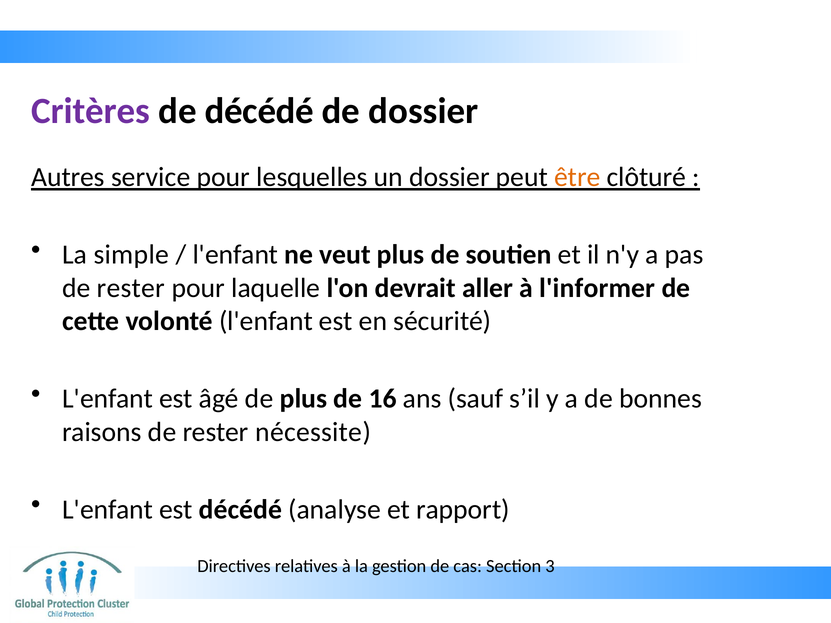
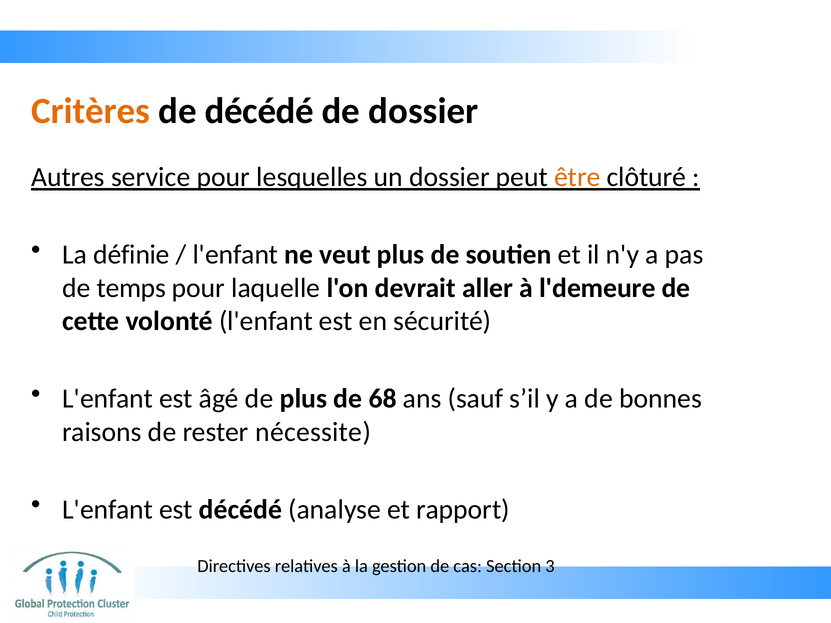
Critères colour: purple -> orange (91, 111)
simple: simple -> définie (132, 255)
rester: rester -> temps (131, 288)
l'informer: l'informer -> l'demeure (597, 288)
16: 16 -> 68 (383, 399)
